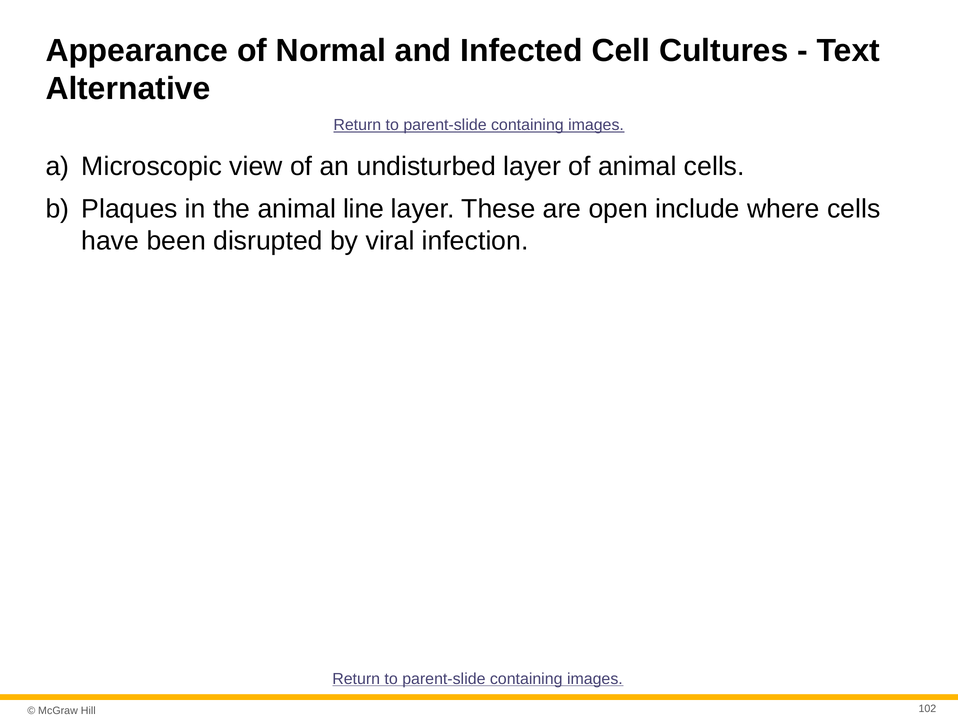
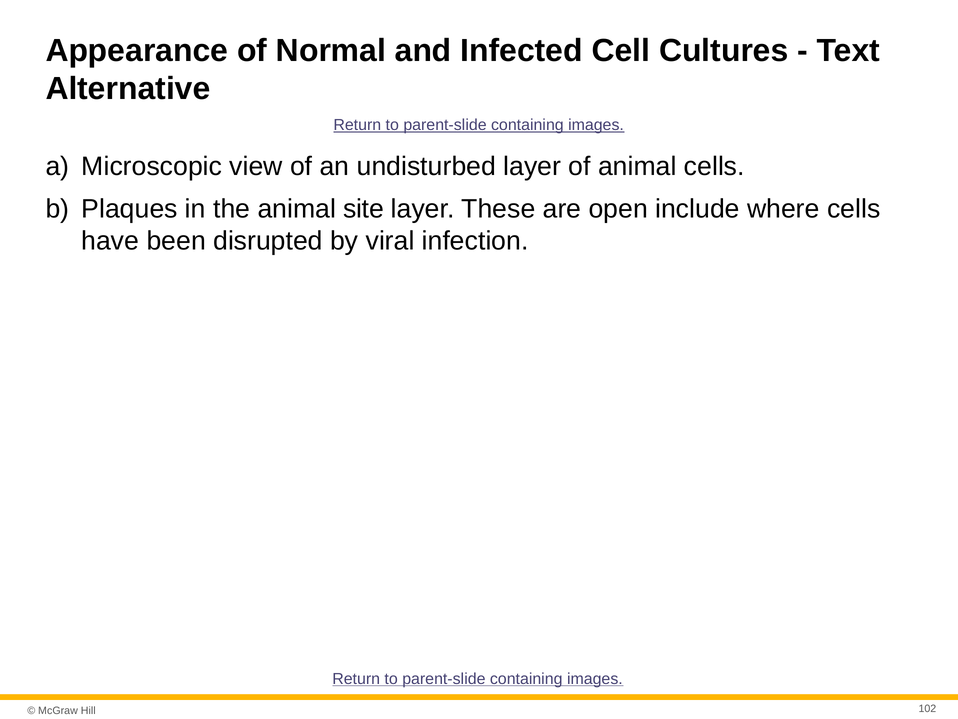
line: line -> site (364, 209)
